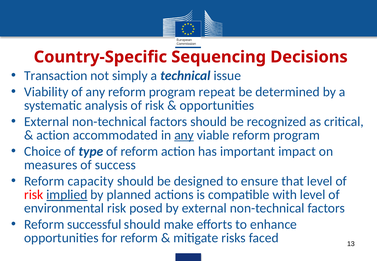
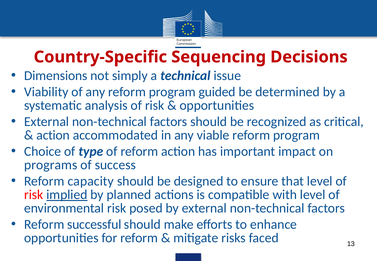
Transaction: Transaction -> Dimensions (56, 76)
repeat: repeat -> guided (217, 92)
any underline: present -> none (184, 135)
measures: measures -> programs (51, 165)
